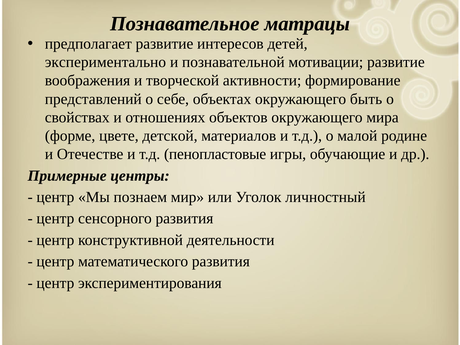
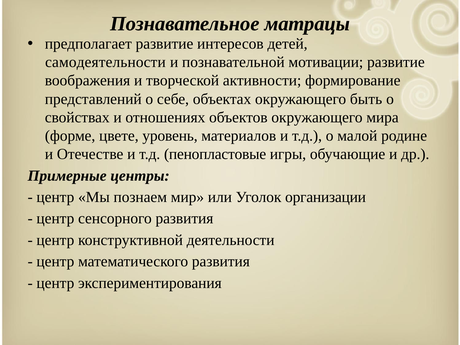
экспериментально: экспериментально -> самодеятельности (105, 62)
детской: детской -> уровень (170, 136)
личностный: личностный -> организации (326, 197)
